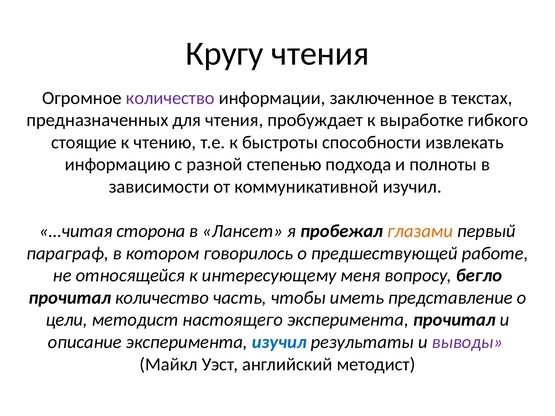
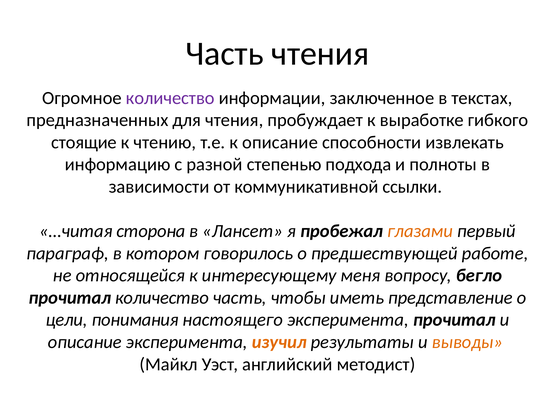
Кругу: Кругу -> Часть (224, 54)
к быстроты: быстроты -> описание (280, 142)
коммуникативной изучил: изучил -> ссылки (412, 187)
цели методист: методист -> понимания (135, 320)
изучил colour: blue -> orange (279, 342)
выводы colour: purple -> orange (467, 342)
